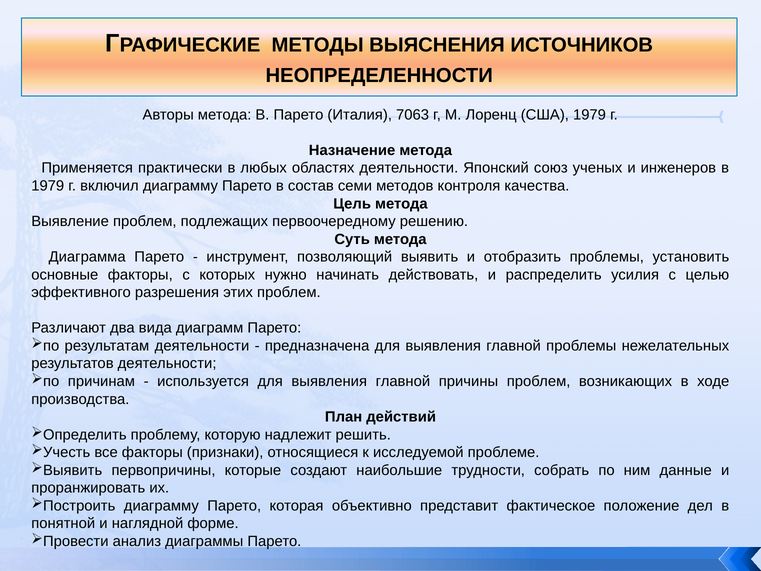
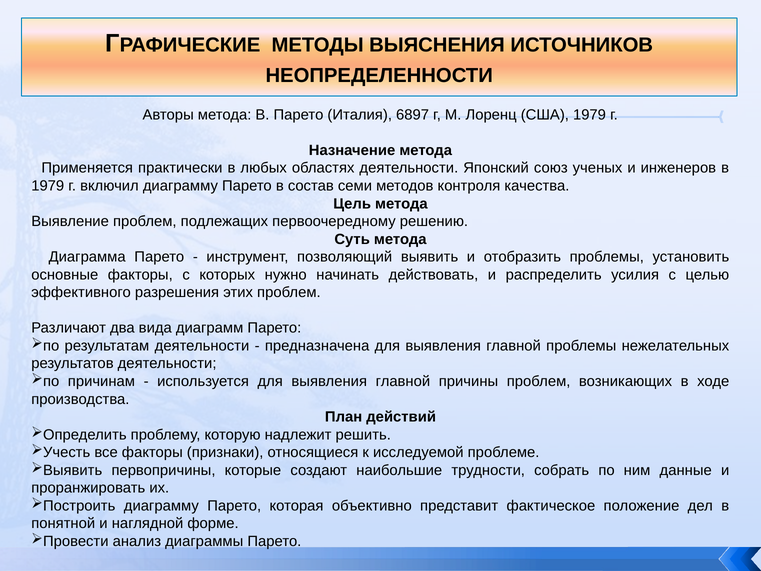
7063: 7063 -> 6897 (413, 115)
